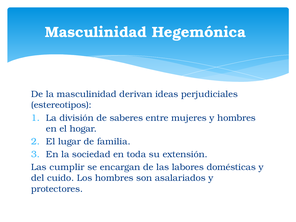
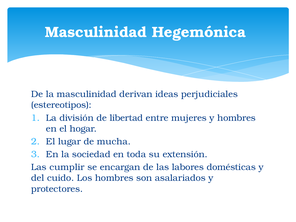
saberes: saberes -> libertad (126, 118)
familia: familia -> mucha (114, 141)
